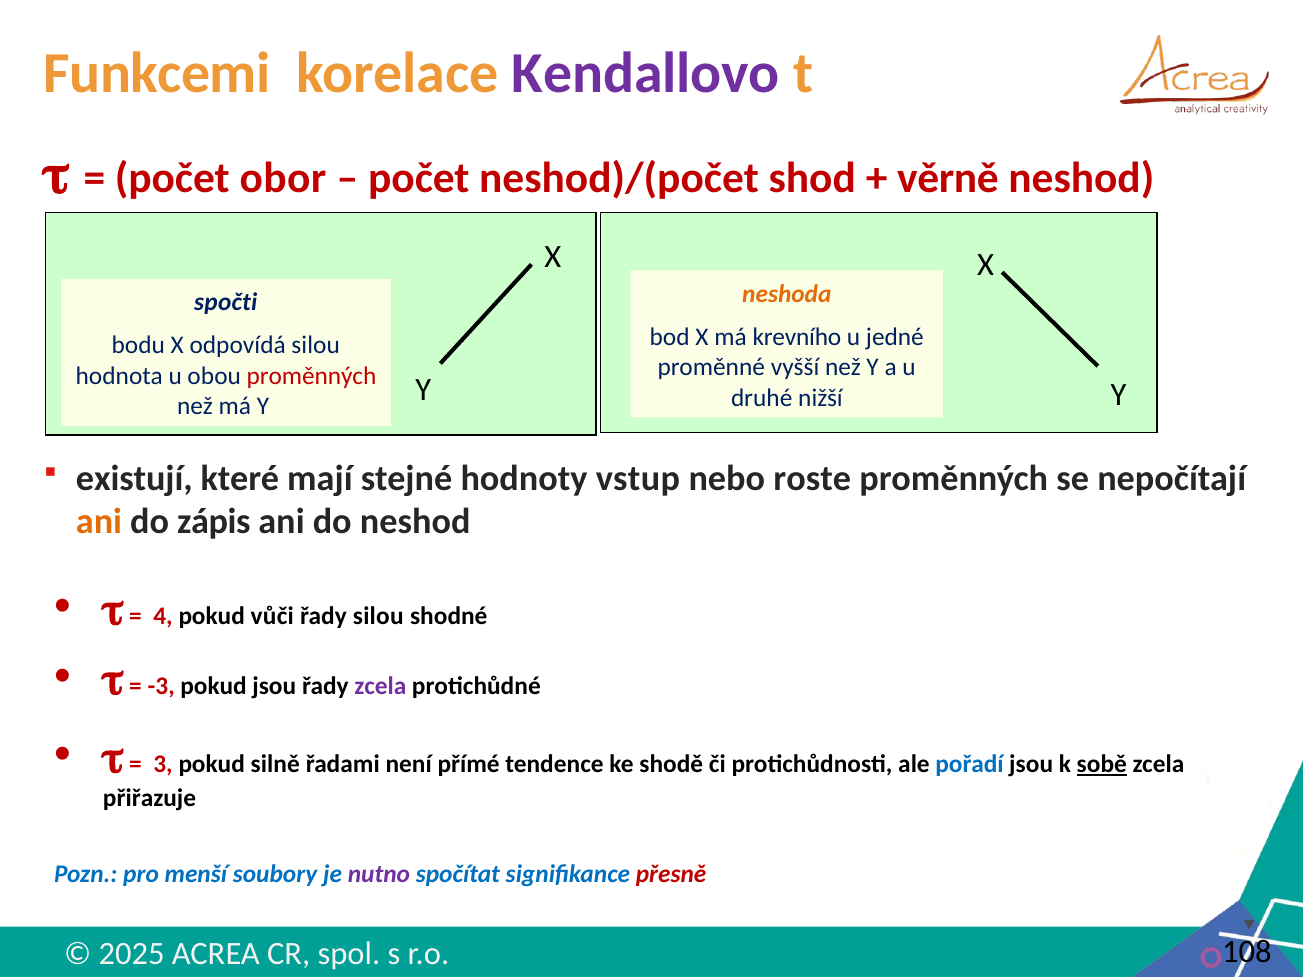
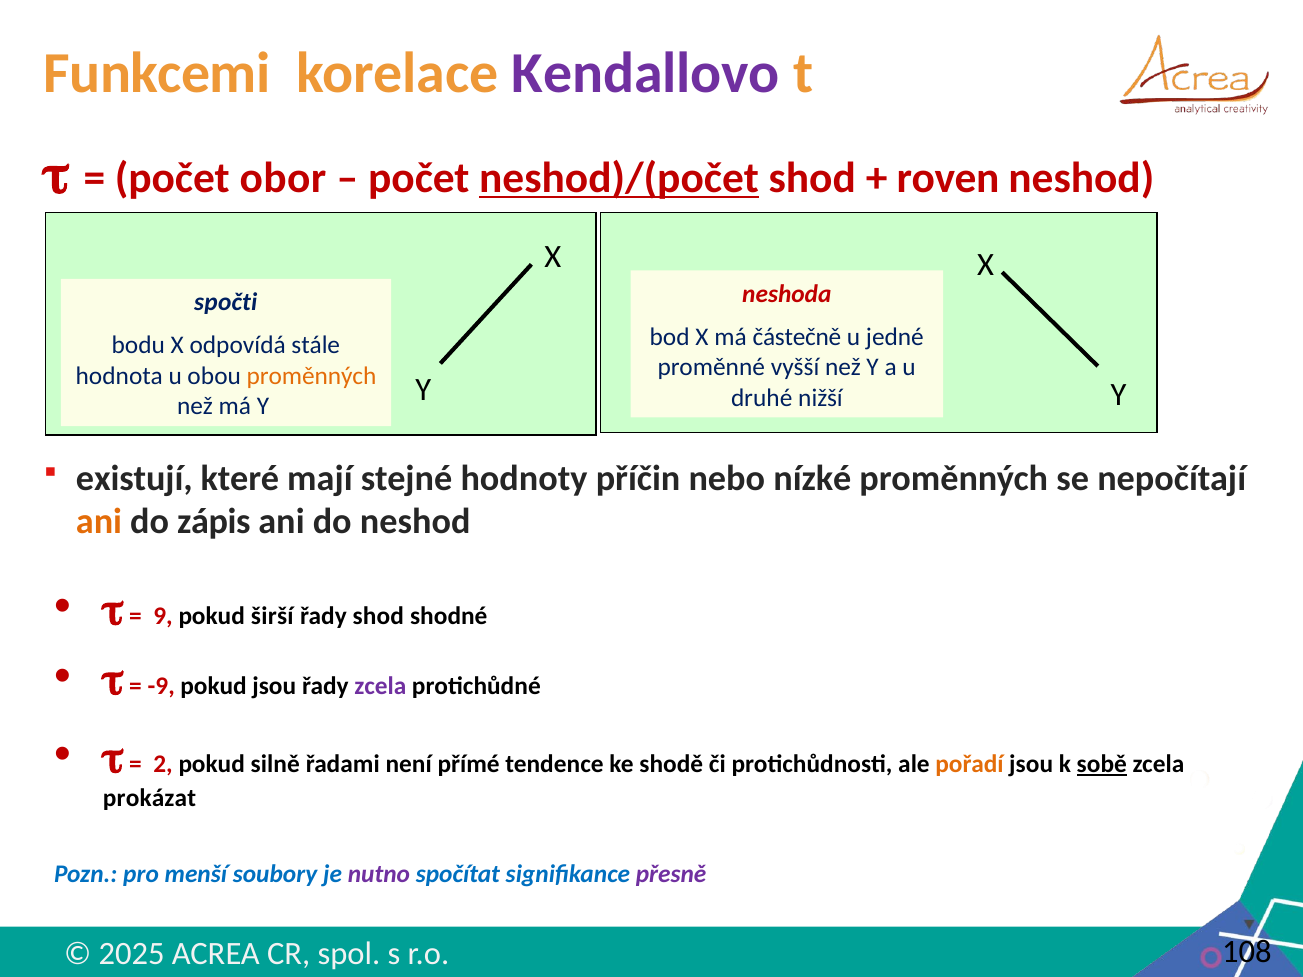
neshod)/(počet underline: none -> present (619, 178)
věrně: věrně -> roven (948, 178)
neshoda colour: orange -> red (787, 294)
krevního: krevního -> částečně (797, 337)
odpovídá silou: silou -> stále (316, 346)
proměnných colour: red -> orange (311, 376)
vstup: vstup -> příčin (638, 478)
roste: roste -> nízké (812, 478)
4: 4 -> 9 (163, 616)
vůči: vůči -> širší (272, 616)
řady silou: silou -> shod (378, 616)
-3: -3 -> -9 (161, 686)
3: 3 -> 2 (163, 764)
pořadí colour: blue -> orange (970, 764)
přiřazuje: přiřazuje -> prokázat (150, 799)
přesně colour: red -> purple (671, 874)
